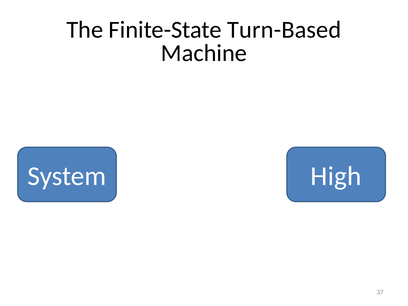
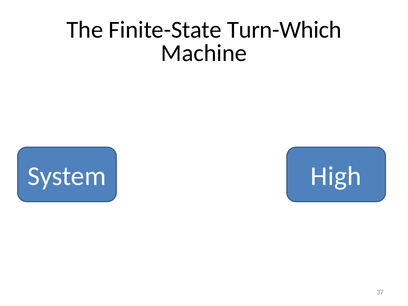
Turn-Based: Turn-Based -> Turn-Which (284, 30)
